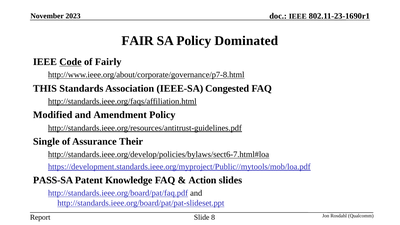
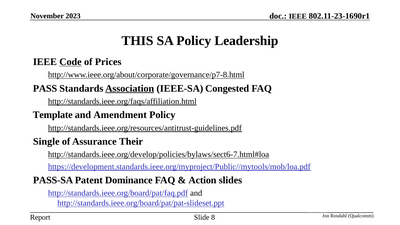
FAIR: FAIR -> THIS (137, 41)
Dominated: Dominated -> Leadership (246, 41)
Fairly: Fairly -> Prices (108, 62)
THIS: THIS -> PASS (45, 88)
Association underline: none -> present (130, 88)
Modified: Modified -> Template (53, 115)
Knowledge: Knowledge -> Dominance (129, 180)
